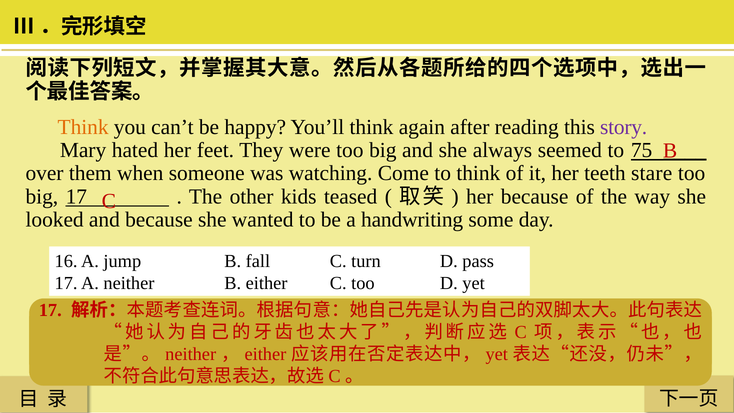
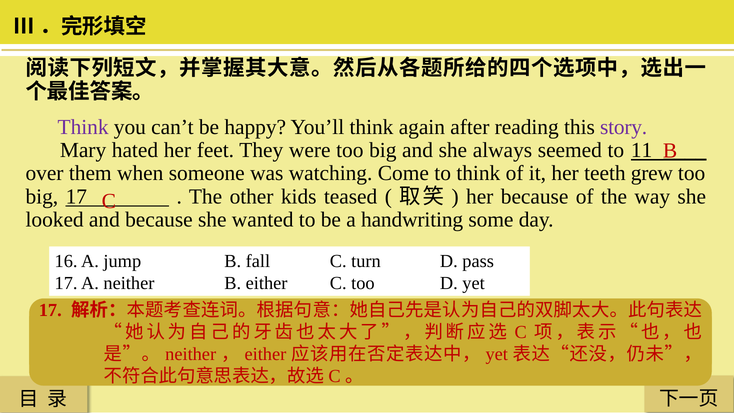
Think colour: orange -> purple (83, 127)
75: 75 -> 11 (642, 150)
stare: stare -> grew (652, 173)
